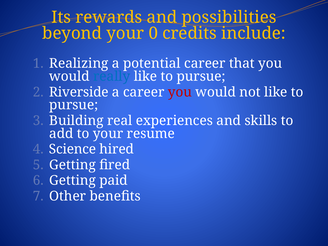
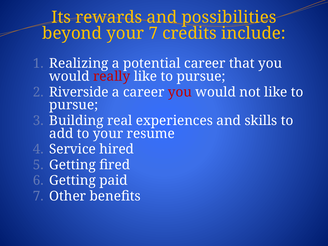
your 0: 0 -> 7 (153, 33)
really colour: blue -> red (112, 76)
Science: Science -> Service (73, 149)
